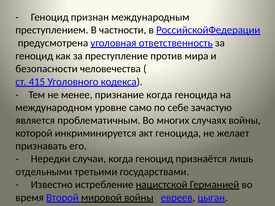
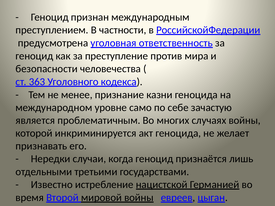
415: 415 -> 363 (37, 82)
признание когда: когда -> казни (159, 95)
